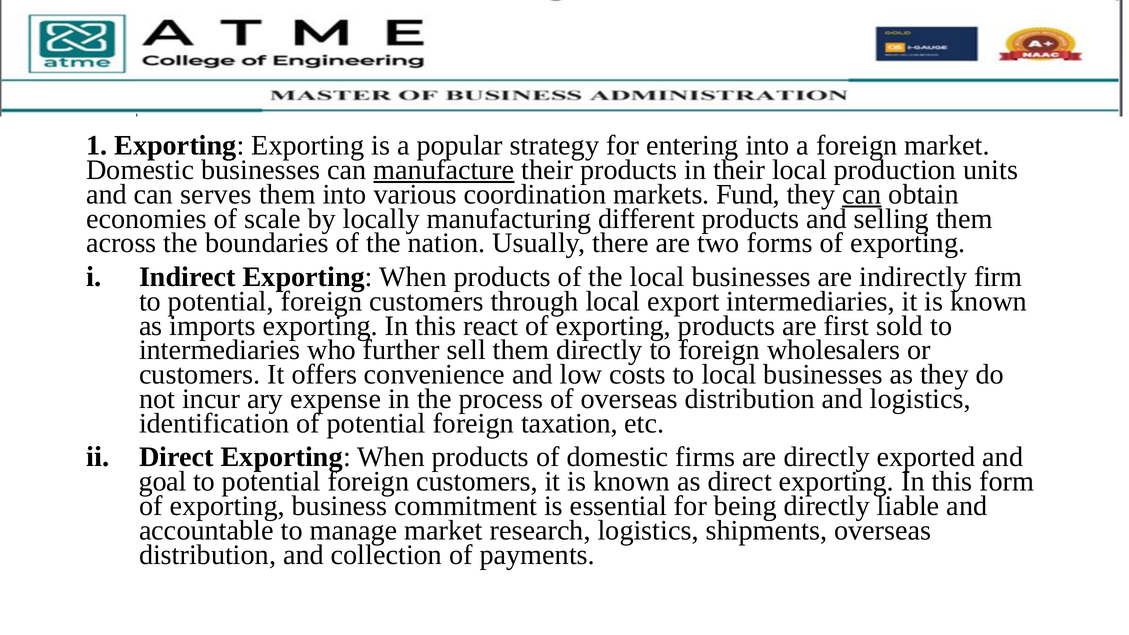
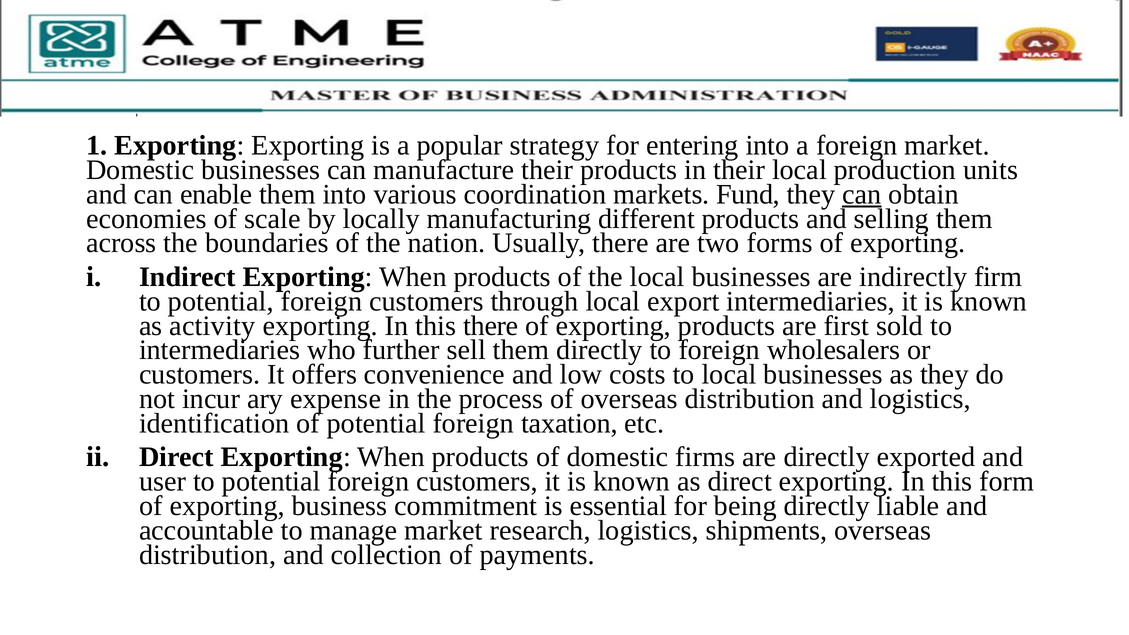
manufacture underline: present -> none (444, 170)
serves: serves -> enable (216, 194)
imports: imports -> activity (212, 326)
this react: react -> there (491, 326)
goal: goal -> user (163, 482)
